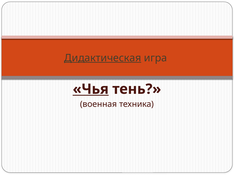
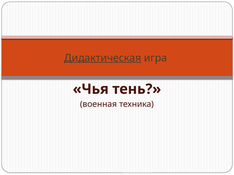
Чья underline: present -> none (91, 89)
